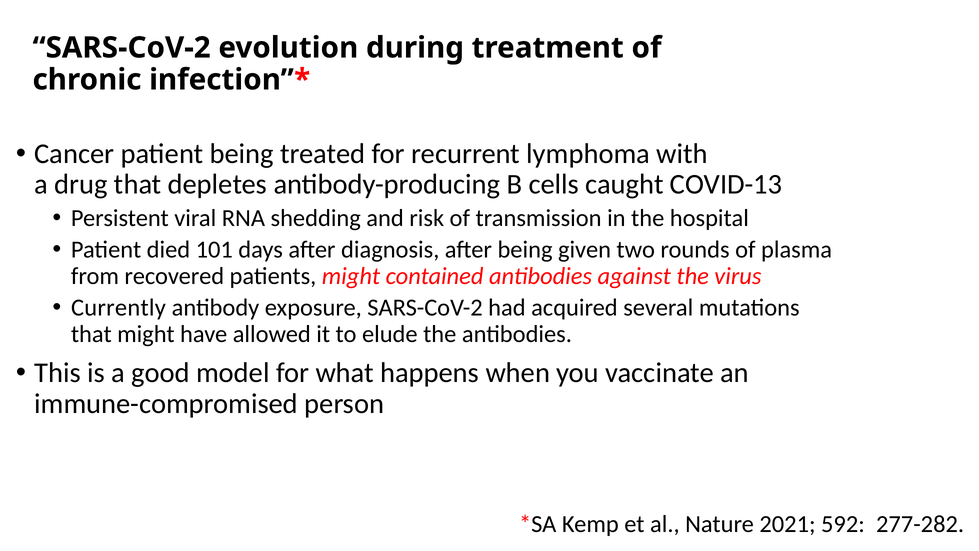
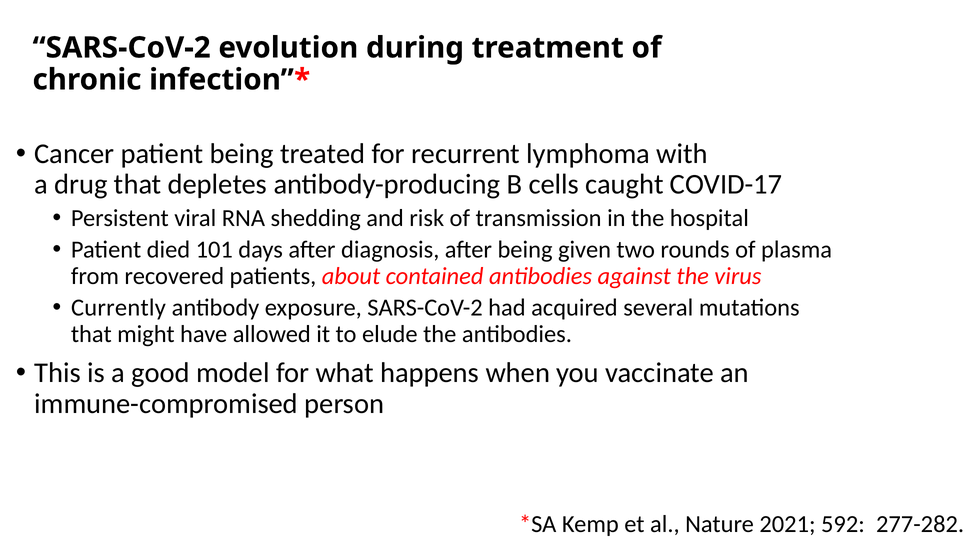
COVID-13: COVID-13 -> COVID-17 (726, 184)
patients might: might -> about (351, 276)
